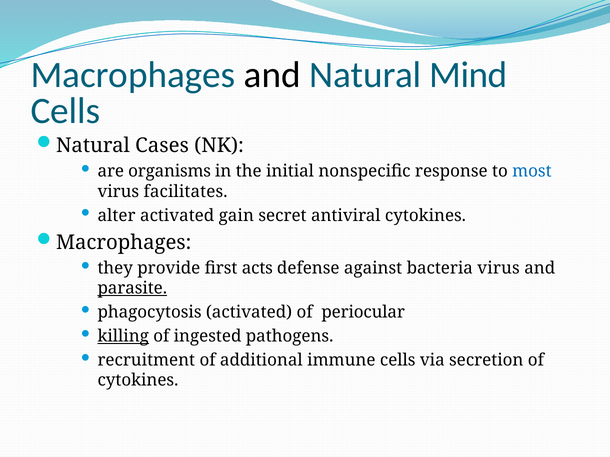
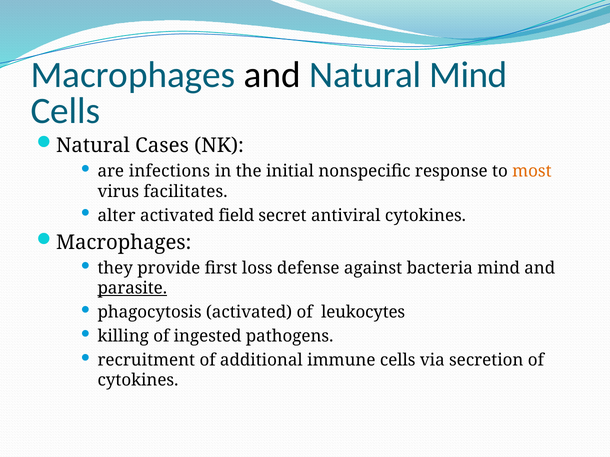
organisms: organisms -> infections (169, 171)
most colour: blue -> orange (532, 171)
gain: gain -> field (236, 216)
acts: acts -> loss (257, 268)
bacteria virus: virus -> mind (499, 268)
periocular: periocular -> leukocytes (363, 313)
killing underline: present -> none (123, 336)
